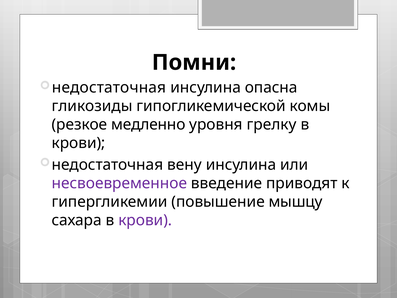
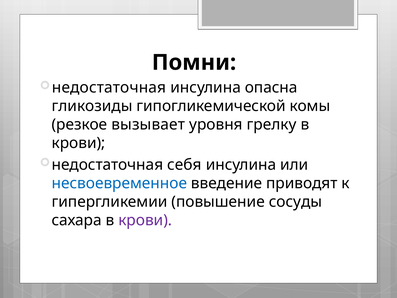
медленно: медленно -> вызывает (148, 125)
вену: вену -> себя (184, 165)
несвоевременное colour: purple -> blue (119, 183)
мышцу: мышцу -> сосуды (295, 202)
